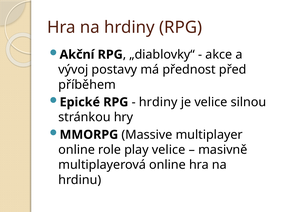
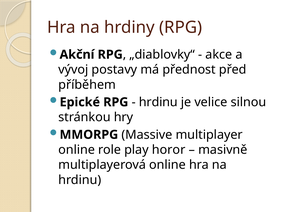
hrdiny: hrdiny -> hrdinu (158, 102)
play velice: velice -> horor (169, 149)
